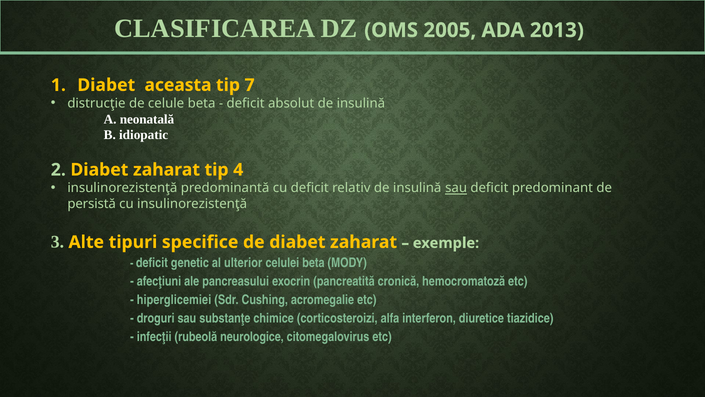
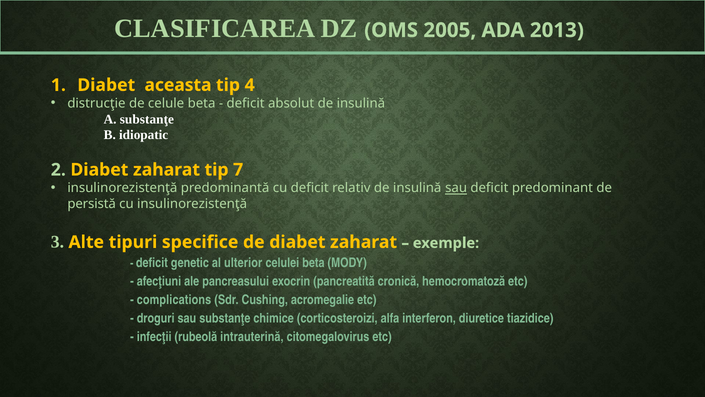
7: 7 -> 4 (250, 85)
A neonatală: neonatală -> substanţe (147, 119)
4: 4 -> 7 (238, 170)
hiperglicemiei: hiperglicemiei -> complications (174, 300)
neurologice: neurologice -> intrauterină (252, 337)
